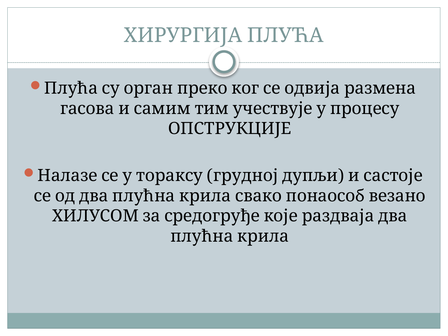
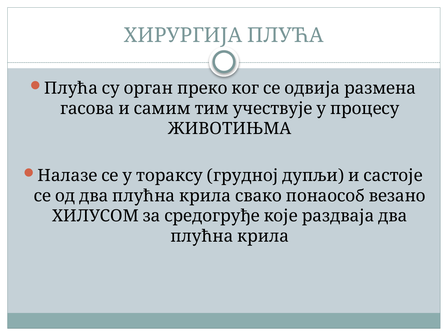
ОПСТРУКЦИЈЕ: ОПСТРУКЦИЈЕ -> ЖИВОТИЊМА (230, 129)
